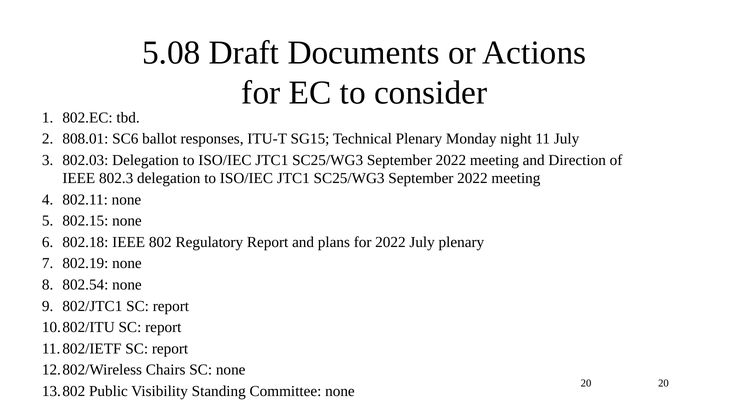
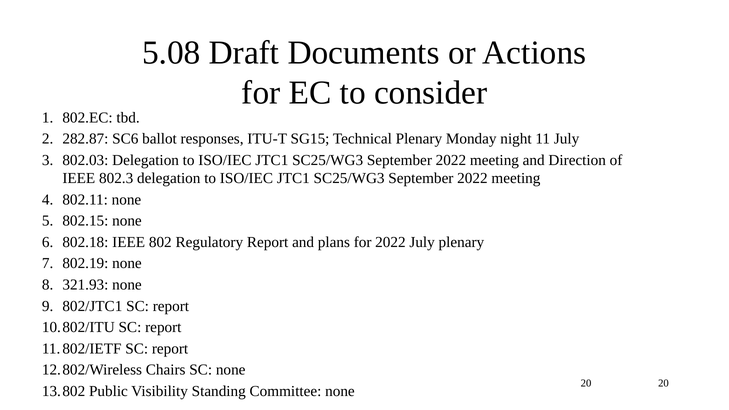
808.01: 808.01 -> 282.87 (85, 139)
802.54: 802.54 -> 321.93 (85, 285)
